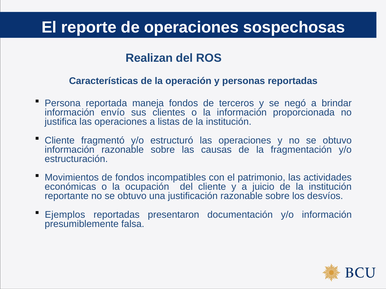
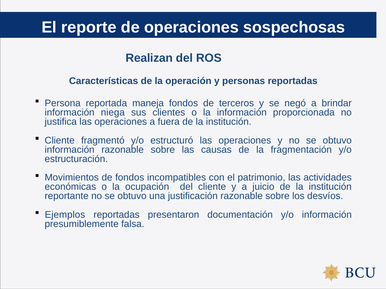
envío: envío -> niega (113, 113)
listas: listas -> fuera (169, 122)
